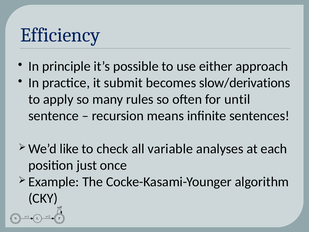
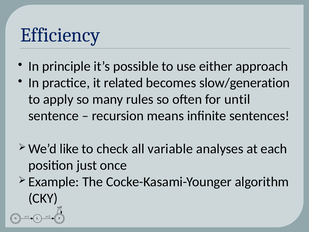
submit: submit -> related (123, 83)
slow/derivations: slow/derivations -> slow/generation (245, 83)
